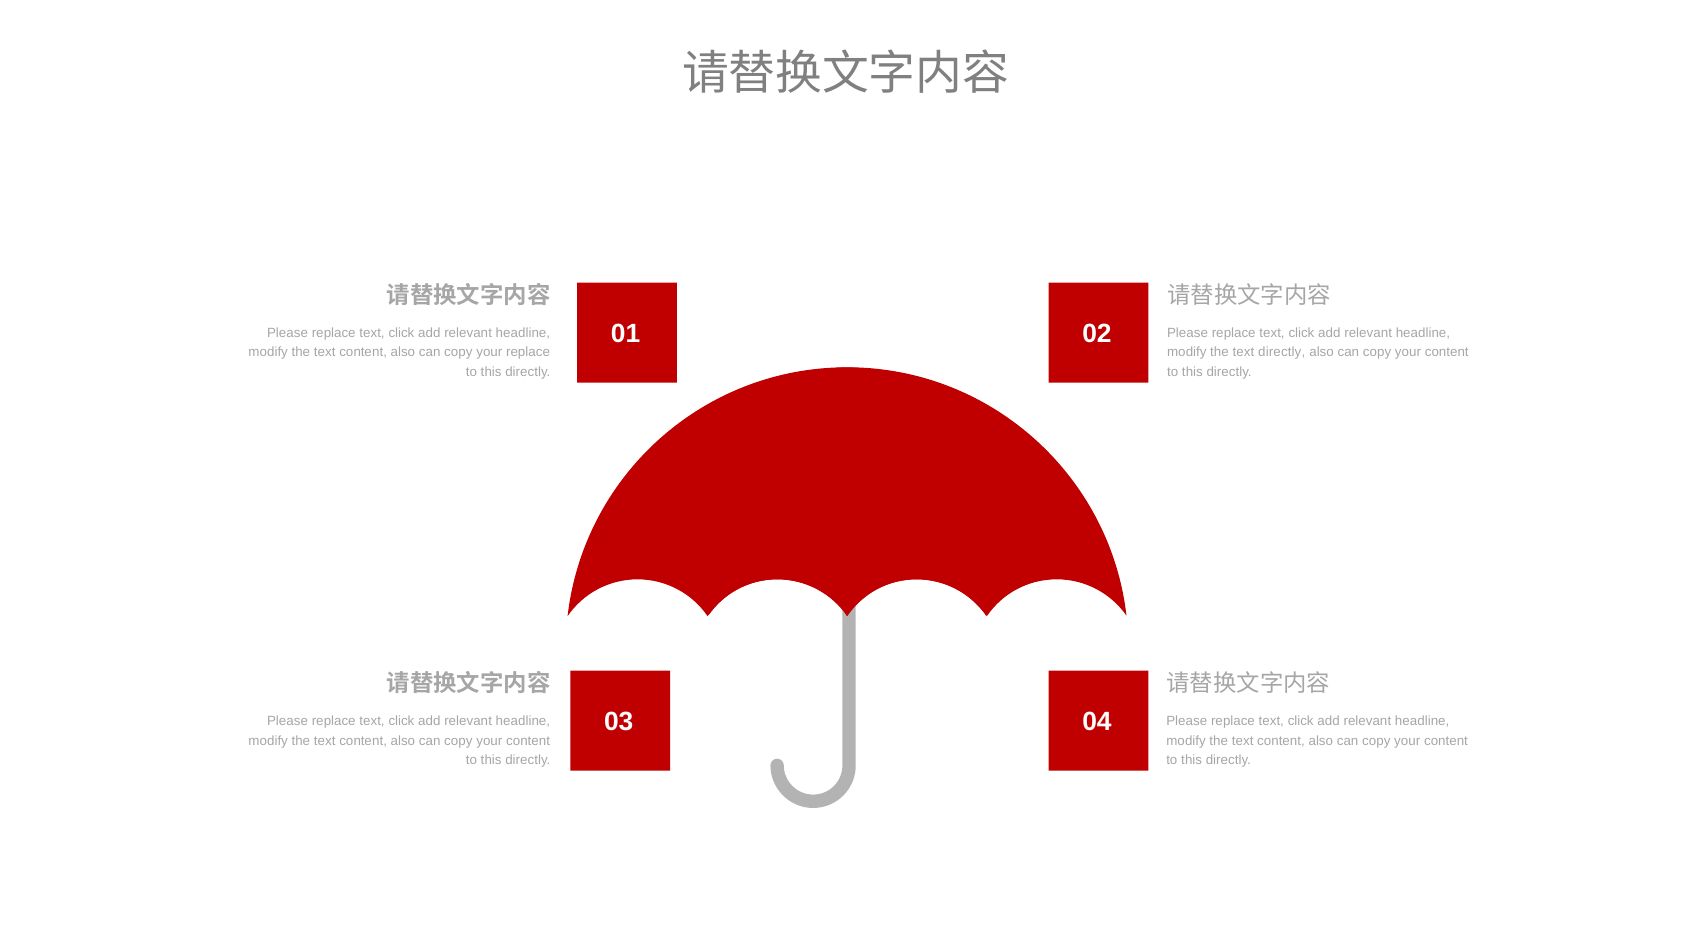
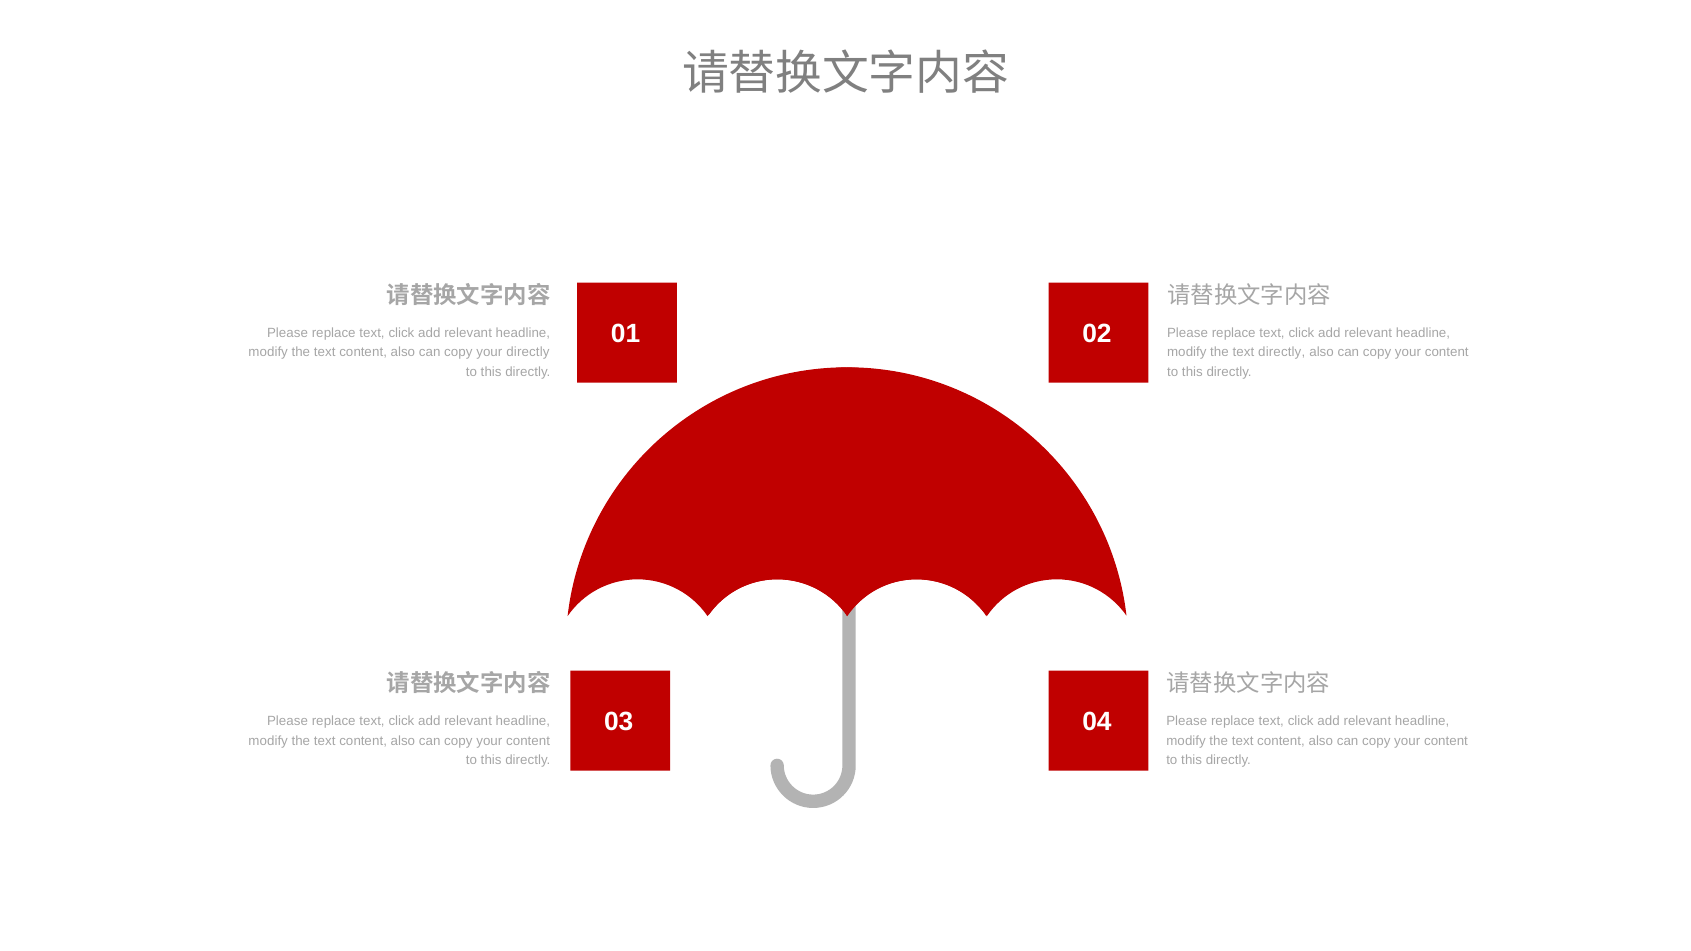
your replace: replace -> directly (528, 353)
